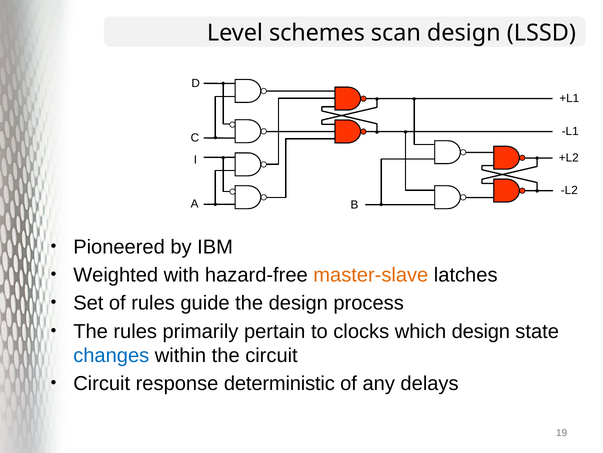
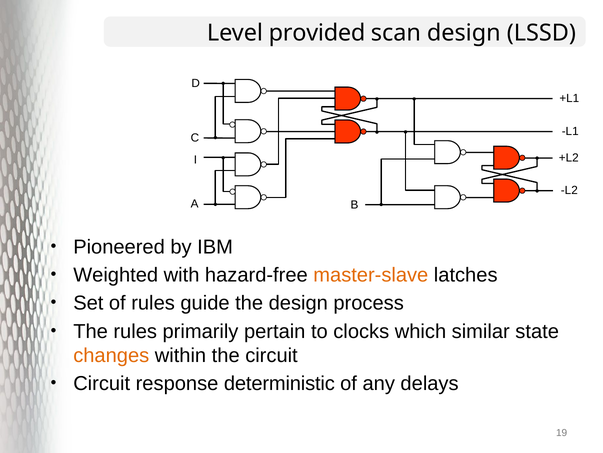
schemes: schemes -> provided (317, 33)
which design: design -> similar (481, 331)
changes colour: blue -> orange (111, 355)
